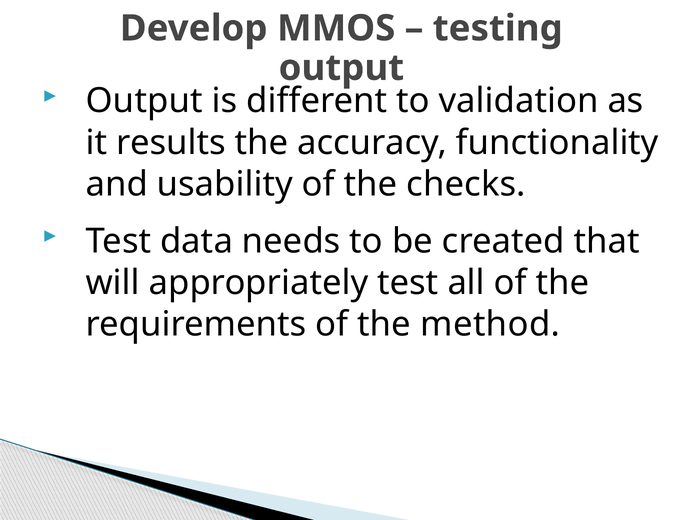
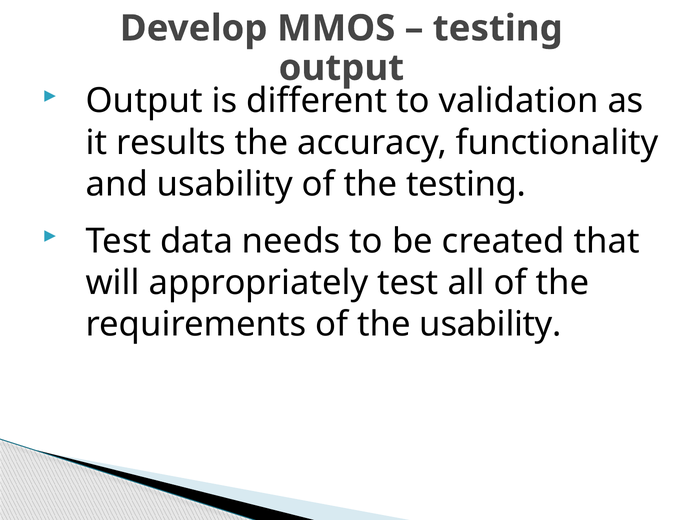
the checks: checks -> testing (466, 184)
the method: method -> usability (491, 325)
